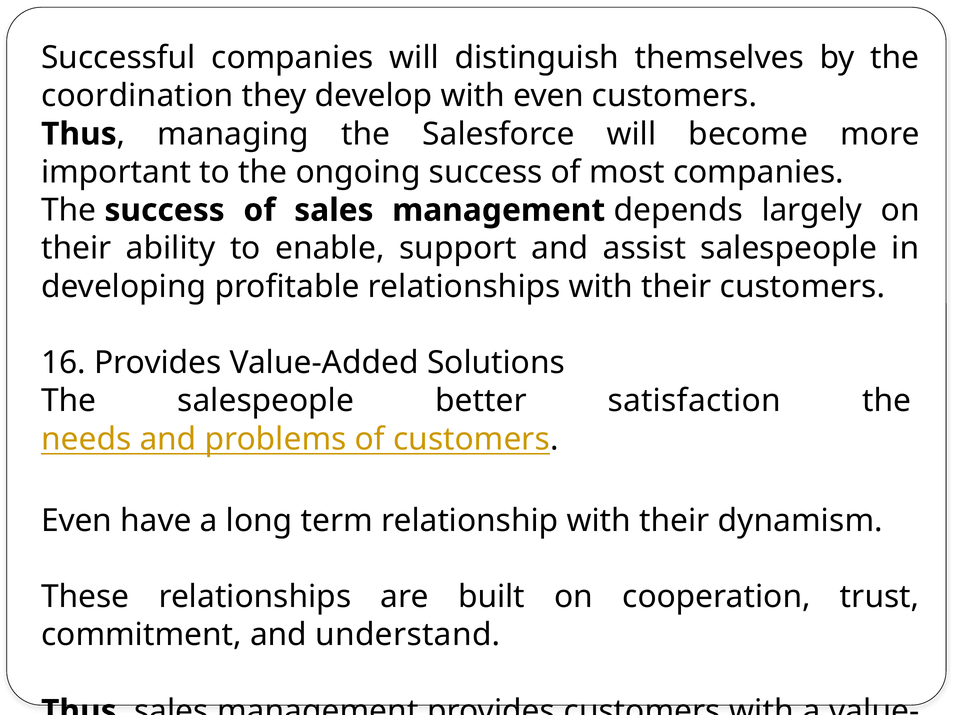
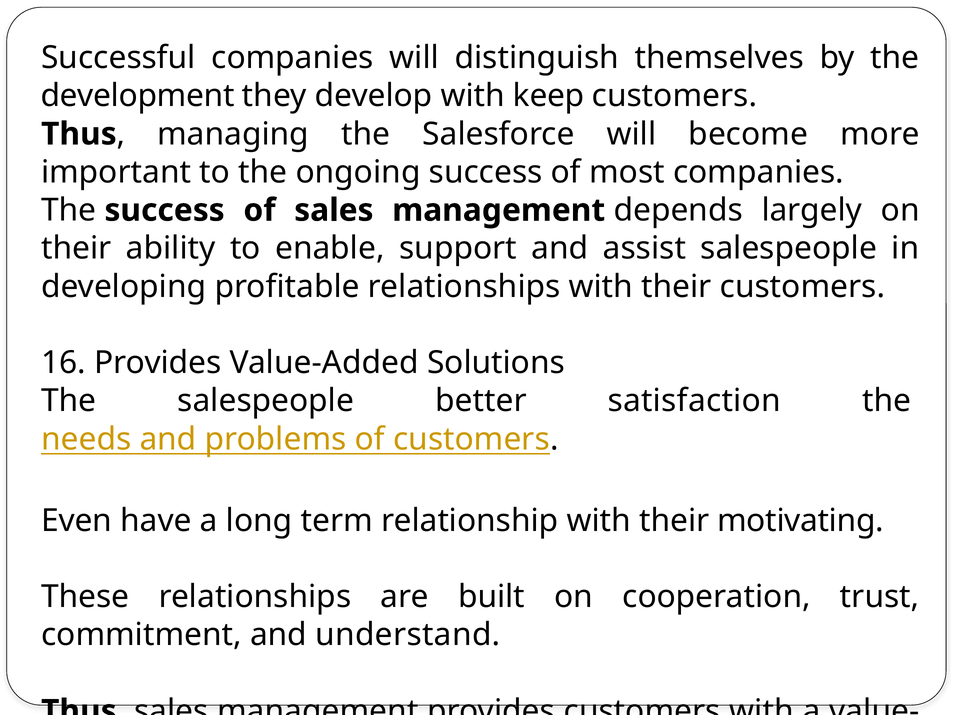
coordination: coordination -> development (138, 96)
with even: even -> keep (549, 96)
dynamism: dynamism -> motivating (800, 520)
